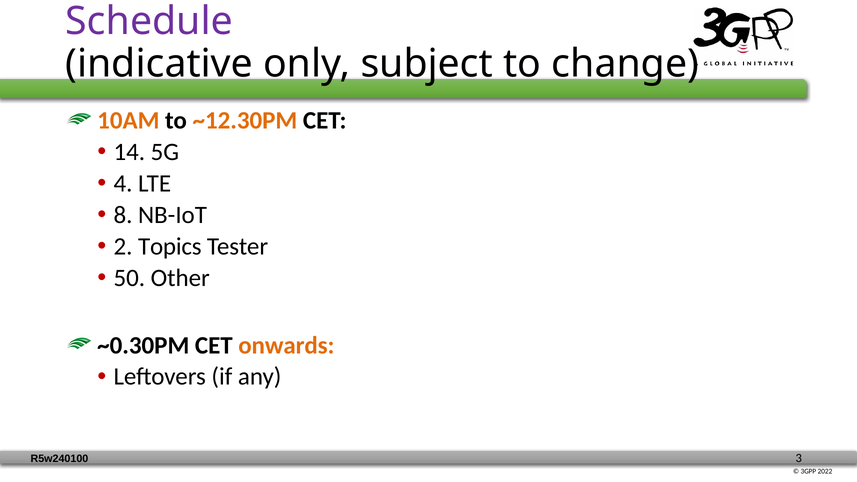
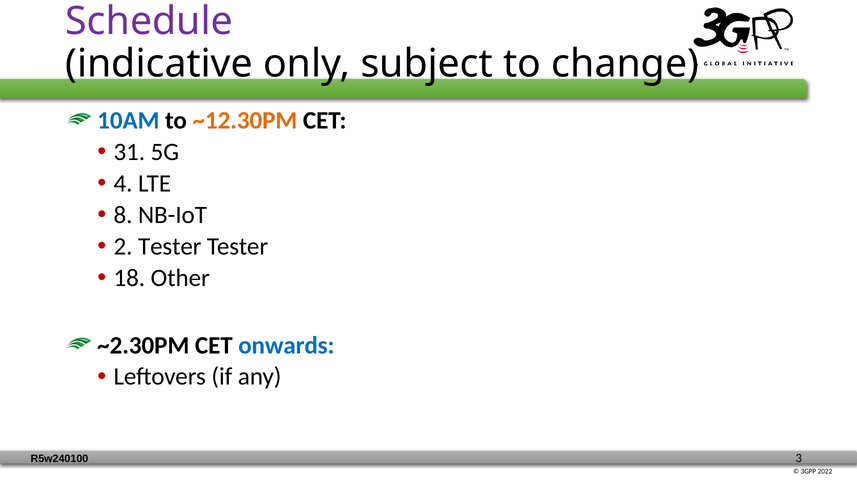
10AM colour: orange -> blue (128, 121)
14: 14 -> 31 (129, 152)
2 Topics: Topics -> Tester (170, 246)
50: 50 -> 18 (129, 278)
~0.30PM: ~0.30PM -> ~2.30PM (143, 345)
onwards colour: orange -> blue (286, 345)
